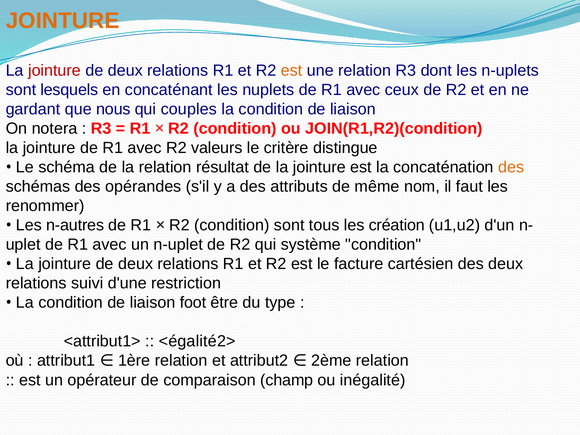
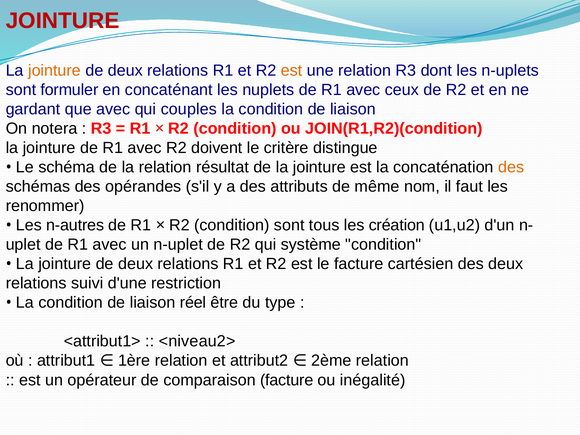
JOINTURE colour: orange -> red (63, 21)
jointure colour: red -> orange (55, 71)
lesquels: lesquels -> formuler (69, 90)
que nous: nous -> avec (113, 109)
valeurs: valeurs -> doivent (217, 148)
foot: foot -> réel (193, 303)
<égalité2>: <égalité2> -> <niveau2> (197, 341)
comparaison champ: champ -> facture (287, 380)
